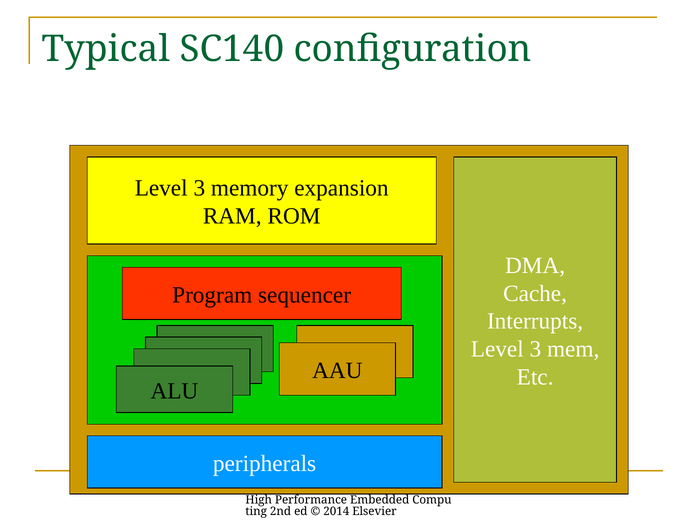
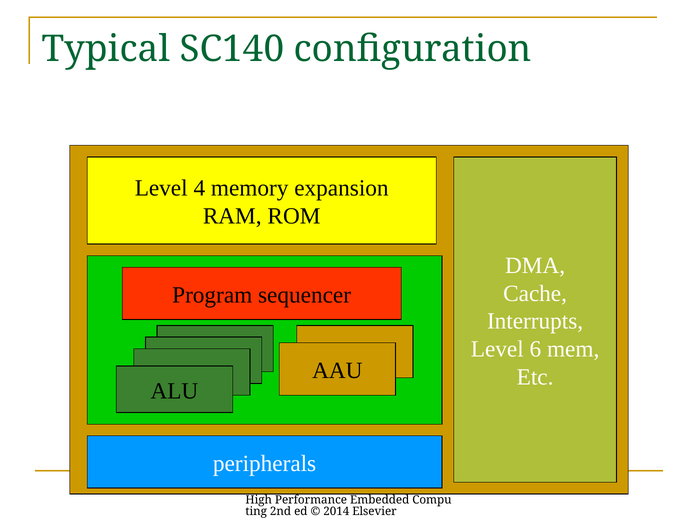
3: 3 -> 4 (199, 188)
3: 3 -> 6 (535, 349)
